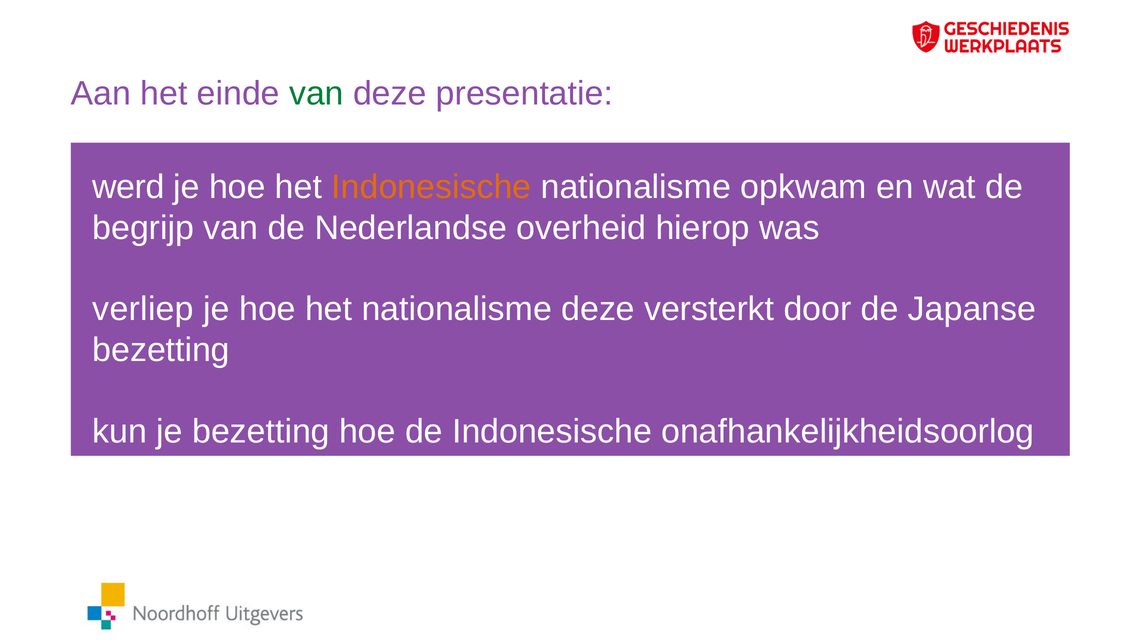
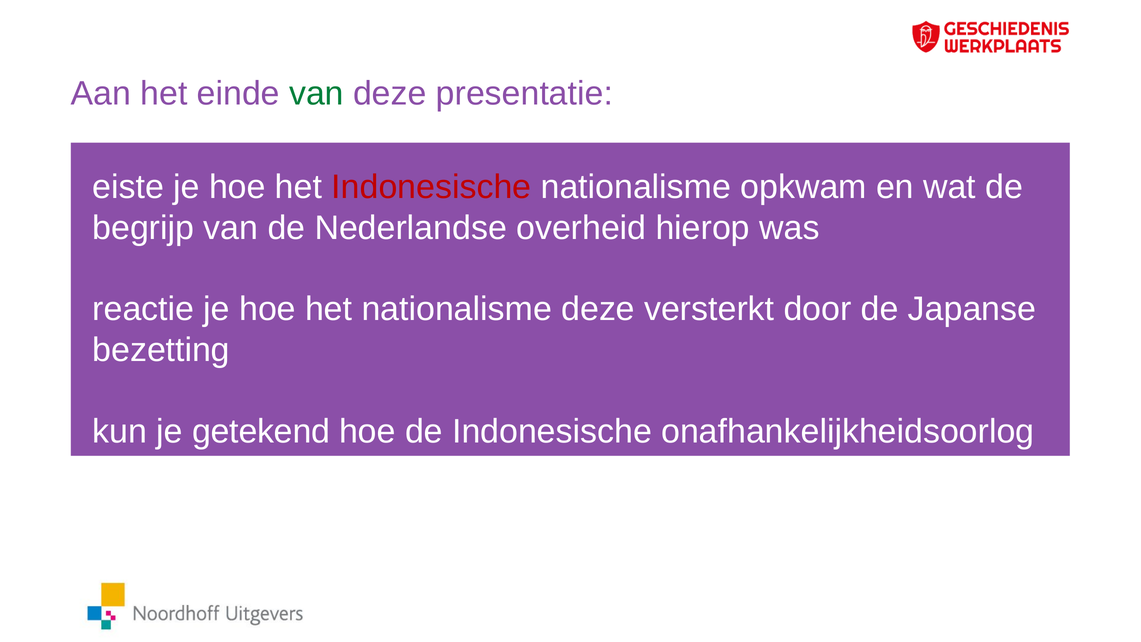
werd: werd -> eiste (128, 187)
Indonesische colour: orange -> red (431, 187)
verliep: verliep -> reactie (143, 309)
je bezetting: bezetting -> getekend (261, 431)
